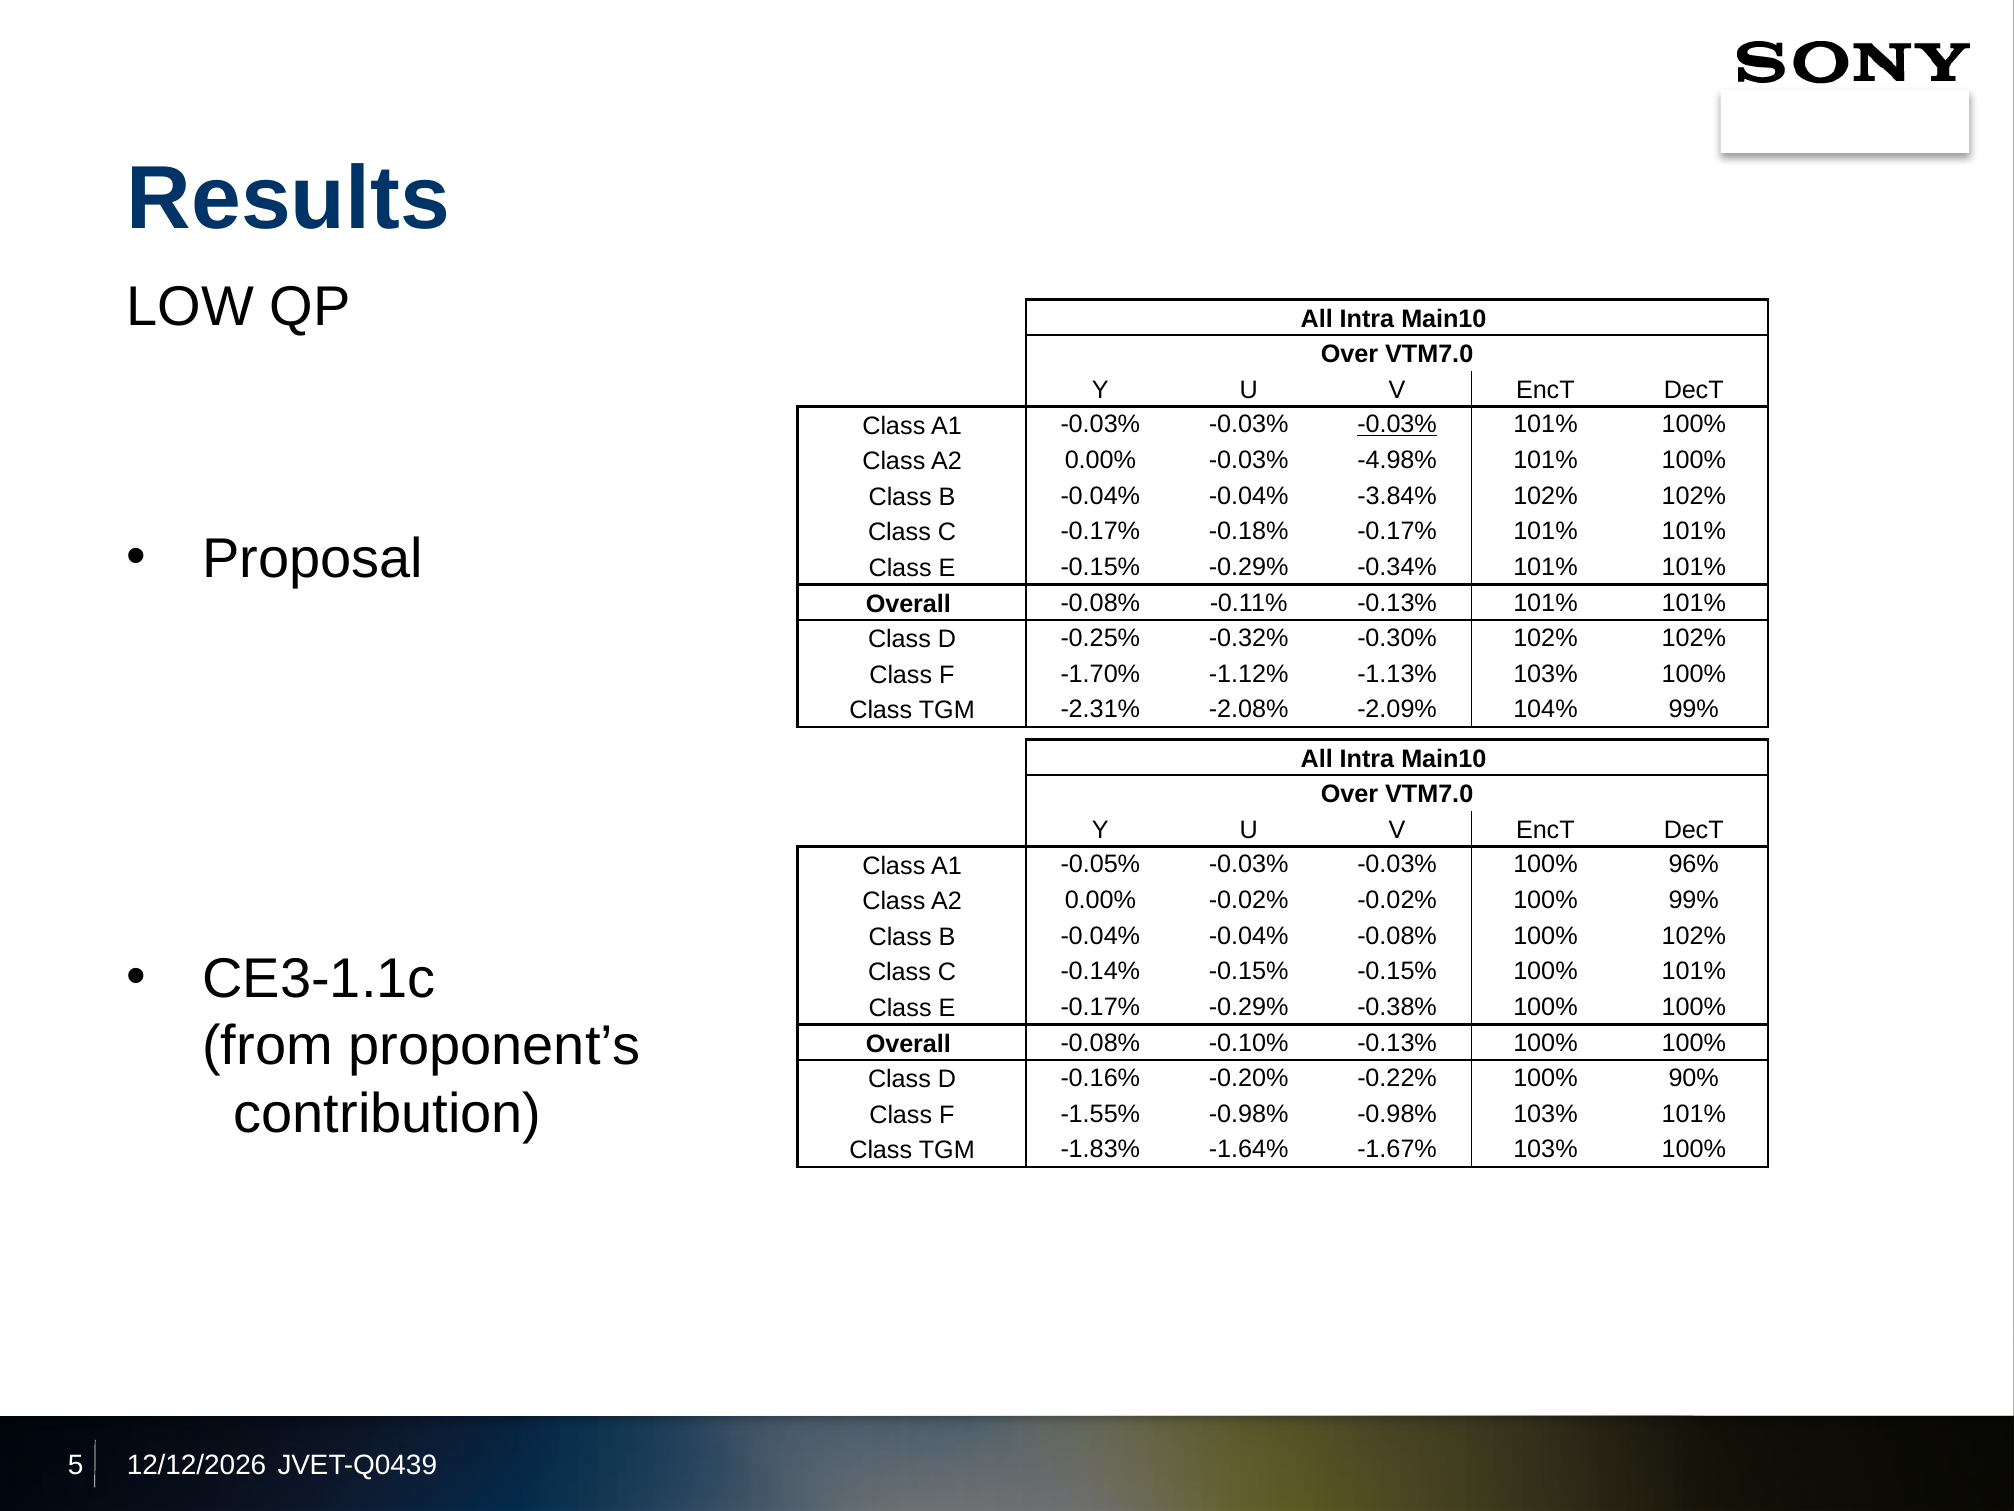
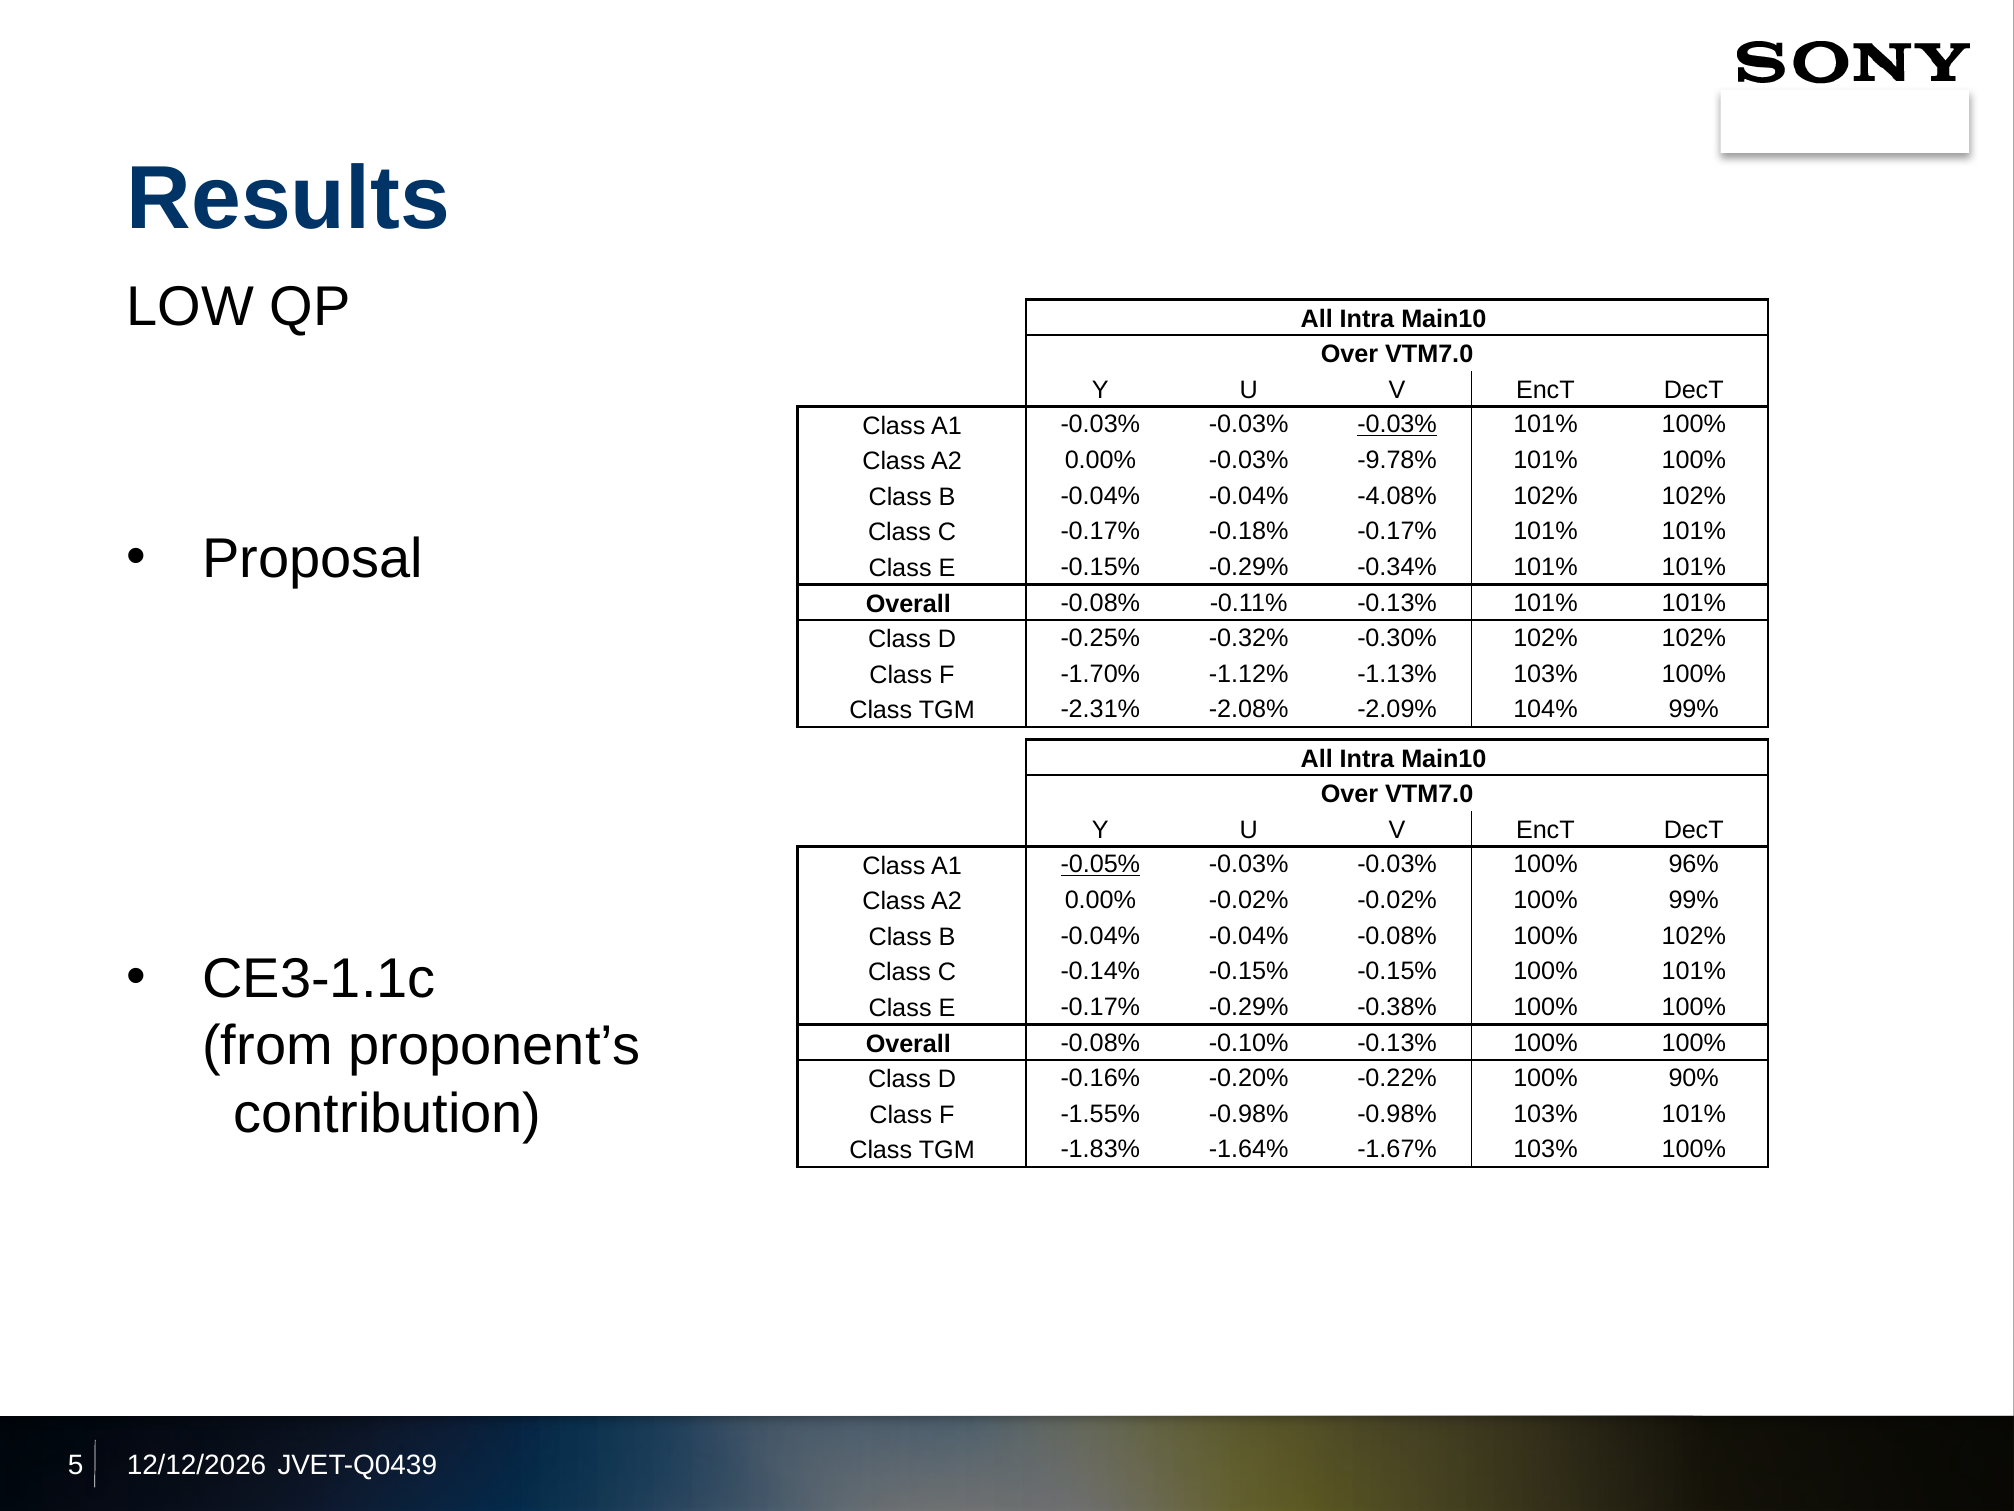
-4.98%: -4.98% -> -9.78% (1397, 460)
-3.84%: -3.84% -> -4.08% (1397, 496)
-0.05% underline: none -> present (1100, 864)
